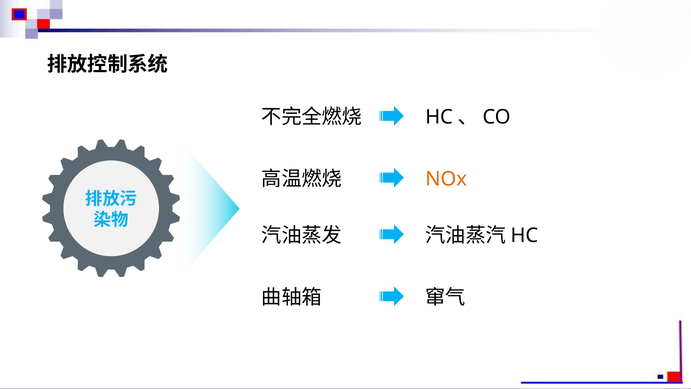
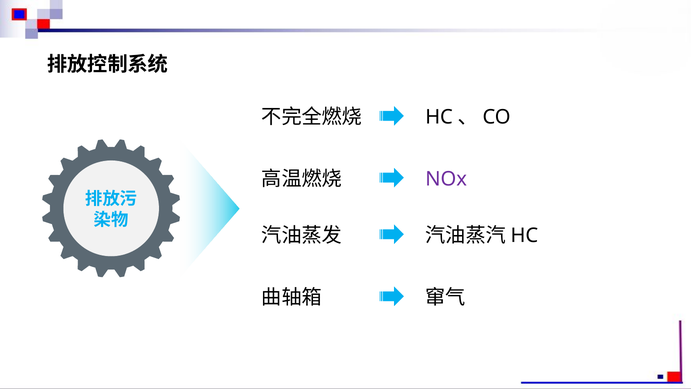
NOx colour: orange -> purple (446, 179)
